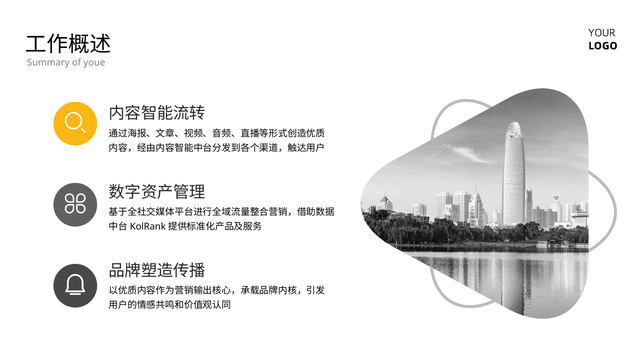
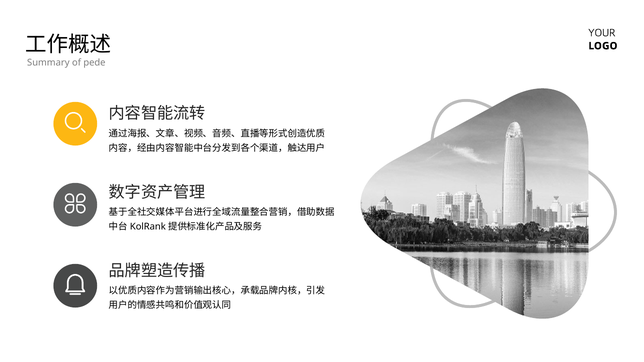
youe: youe -> pede (94, 63)
